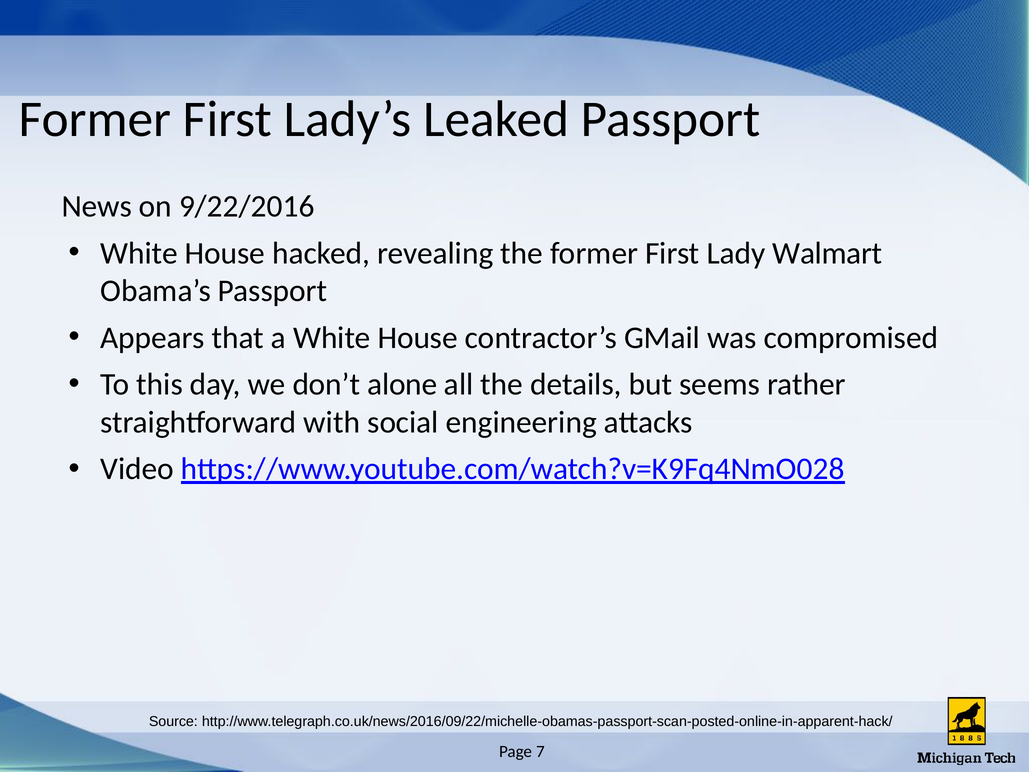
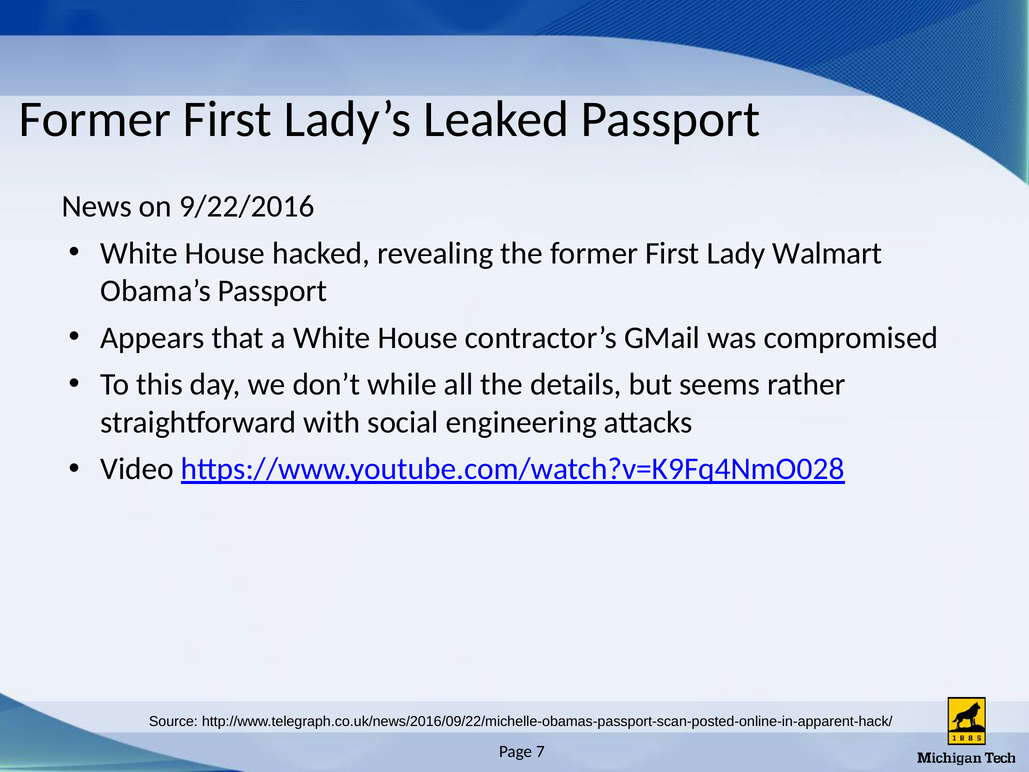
alone: alone -> while (402, 384)
